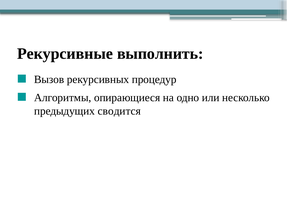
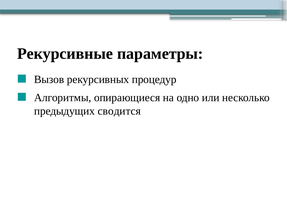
выполнить: выполнить -> параметры (160, 54)
